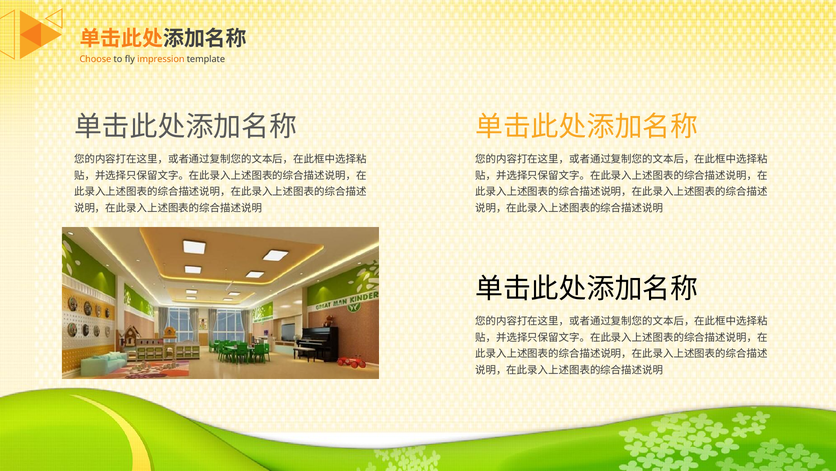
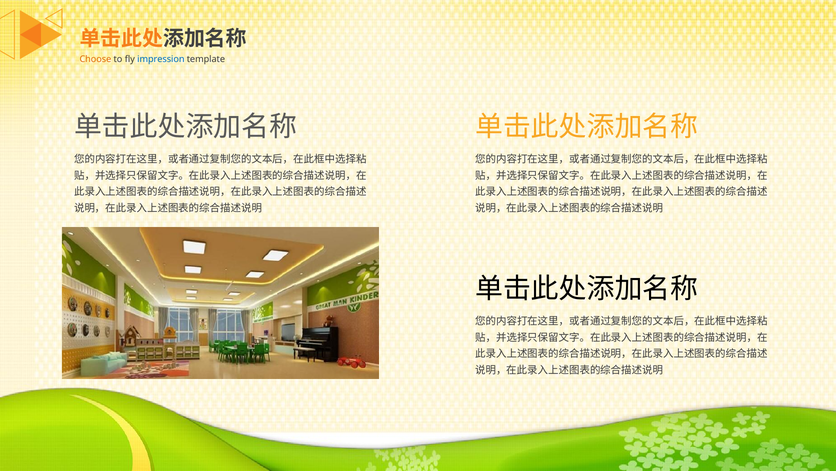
impression colour: orange -> blue (161, 59)
